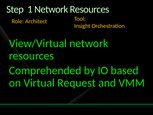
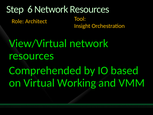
1: 1 -> 6 (30, 9)
Request: Request -> Working (77, 83)
